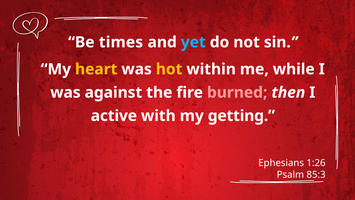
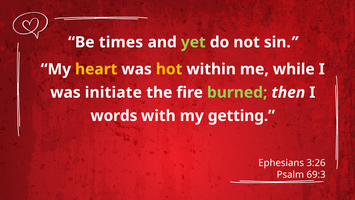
yet colour: light blue -> light green (193, 42)
against: against -> initiate (113, 92)
burned colour: pink -> light green (237, 92)
active: active -> words (114, 116)
1:26: 1:26 -> 3:26 (316, 163)
85:3: 85:3 -> 69:3 (316, 174)
